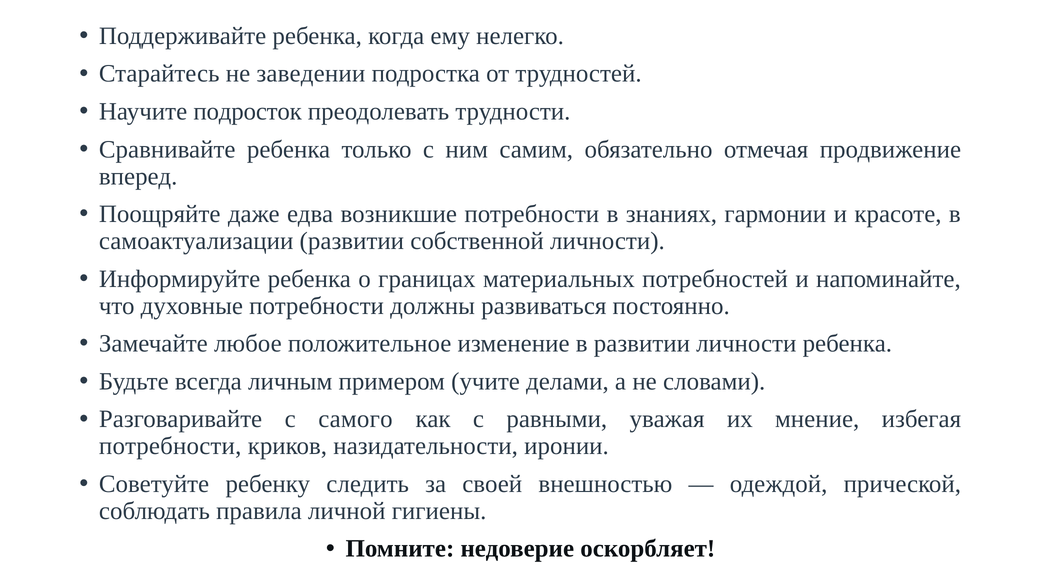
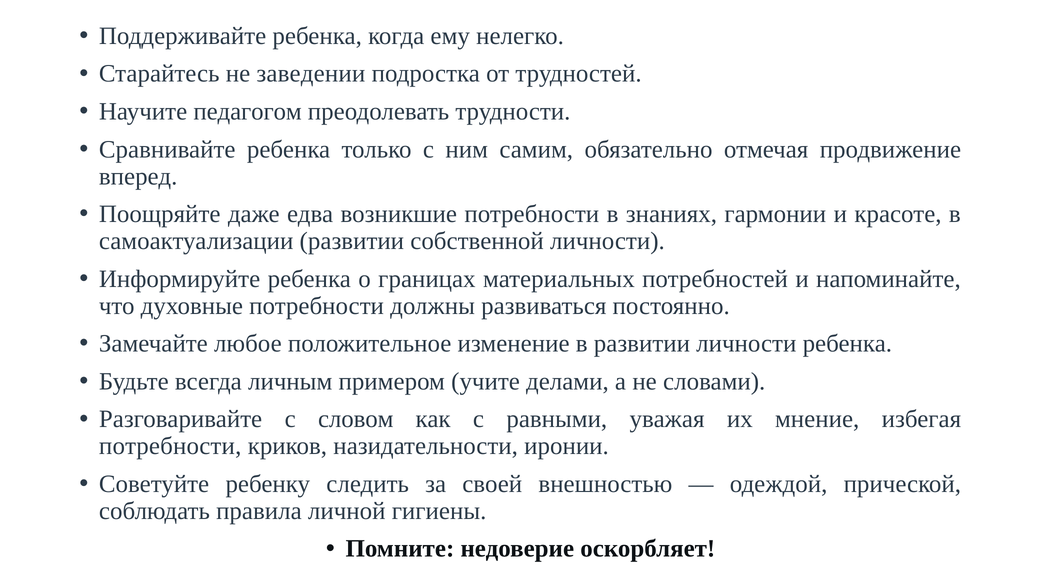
подросток: подросток -> педагогом (248, 112)
самого: самого -> словом (356, 419)
